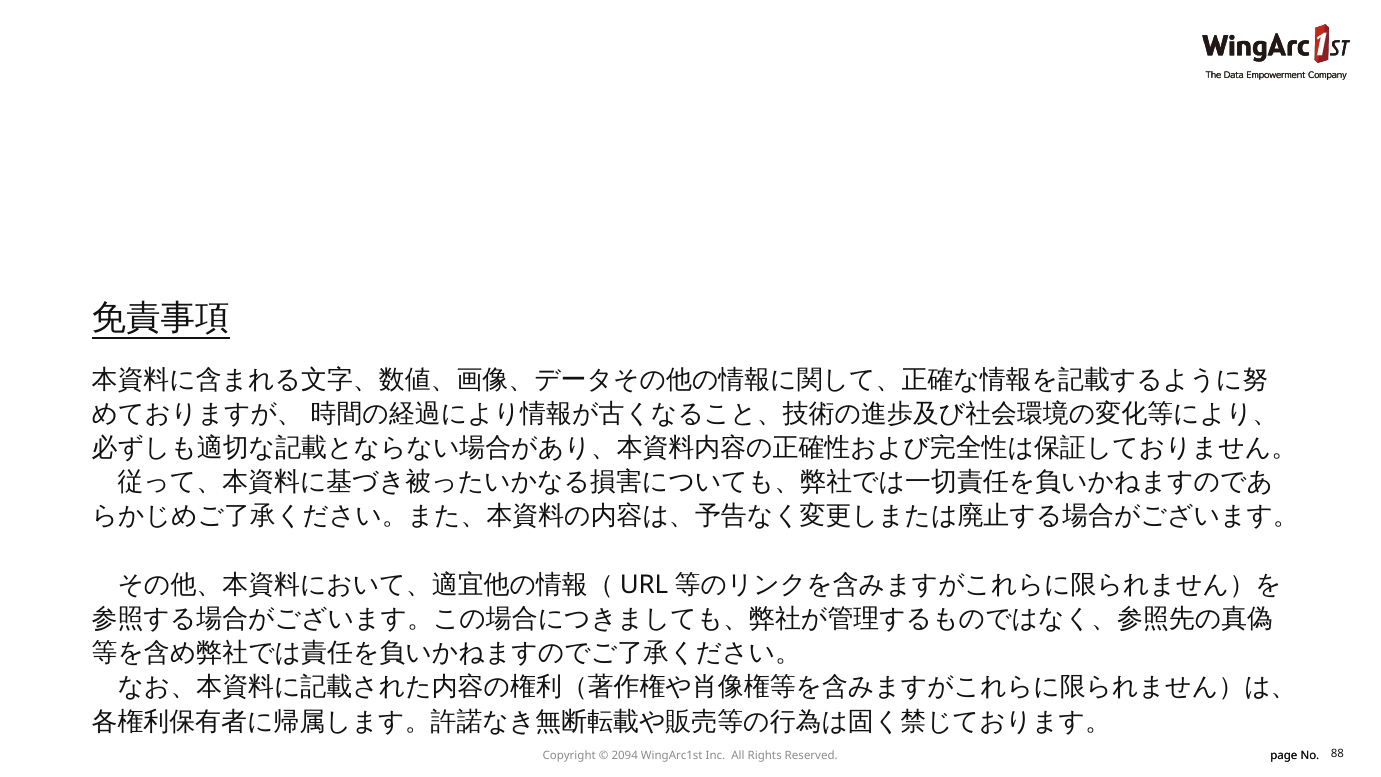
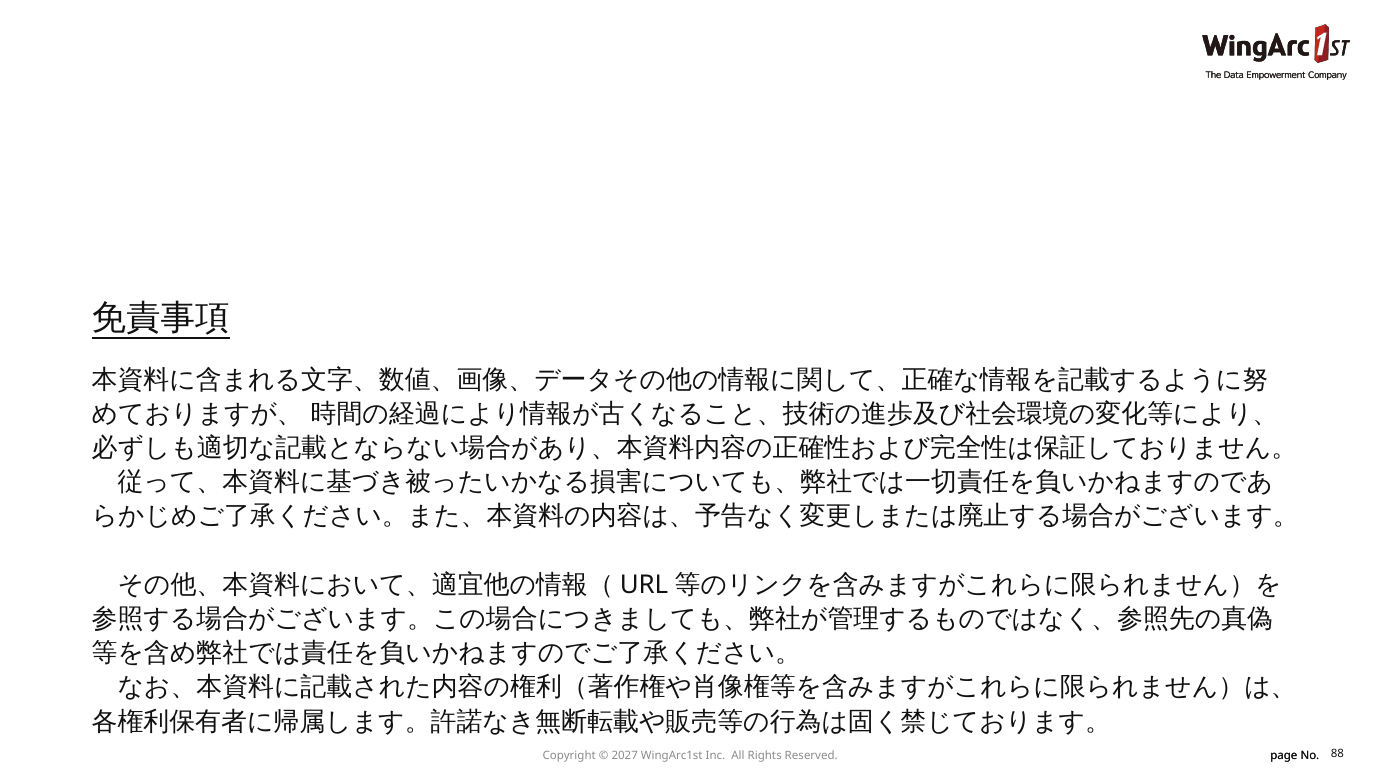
2094: 2094 -> 2027 (625, 755)
